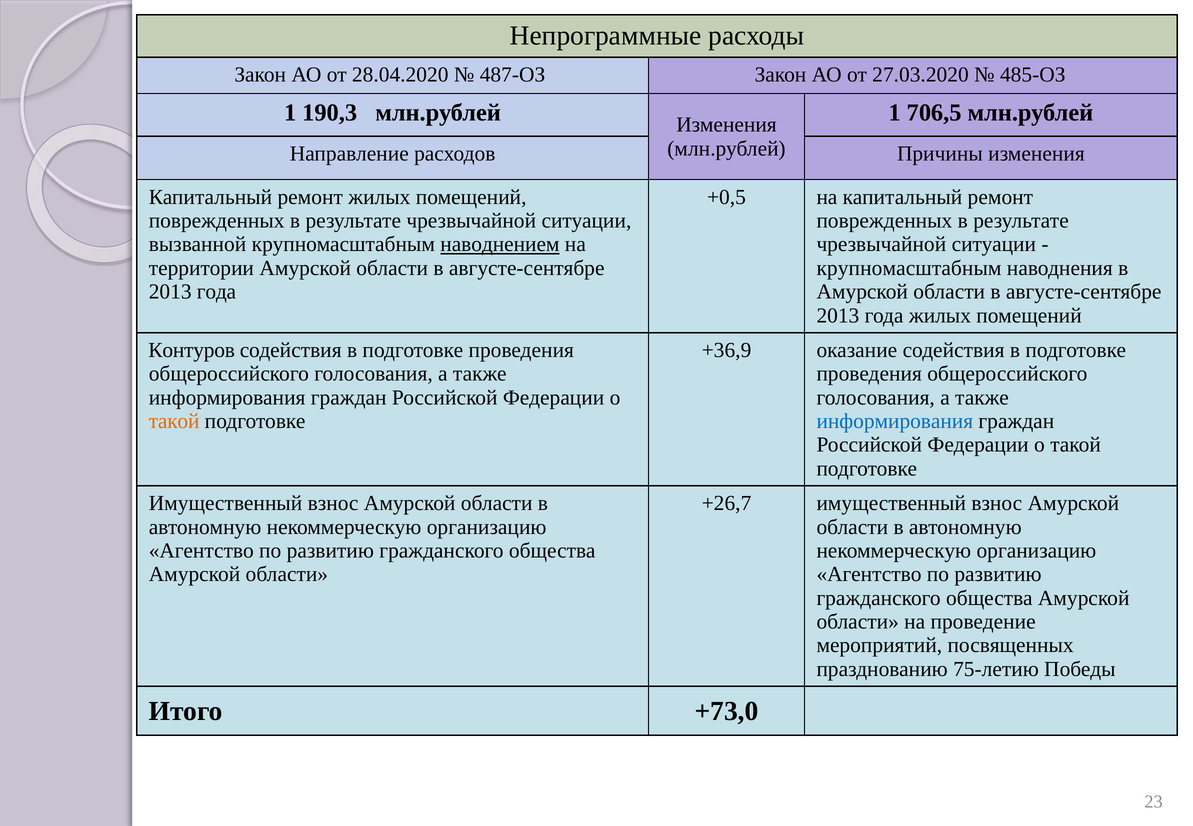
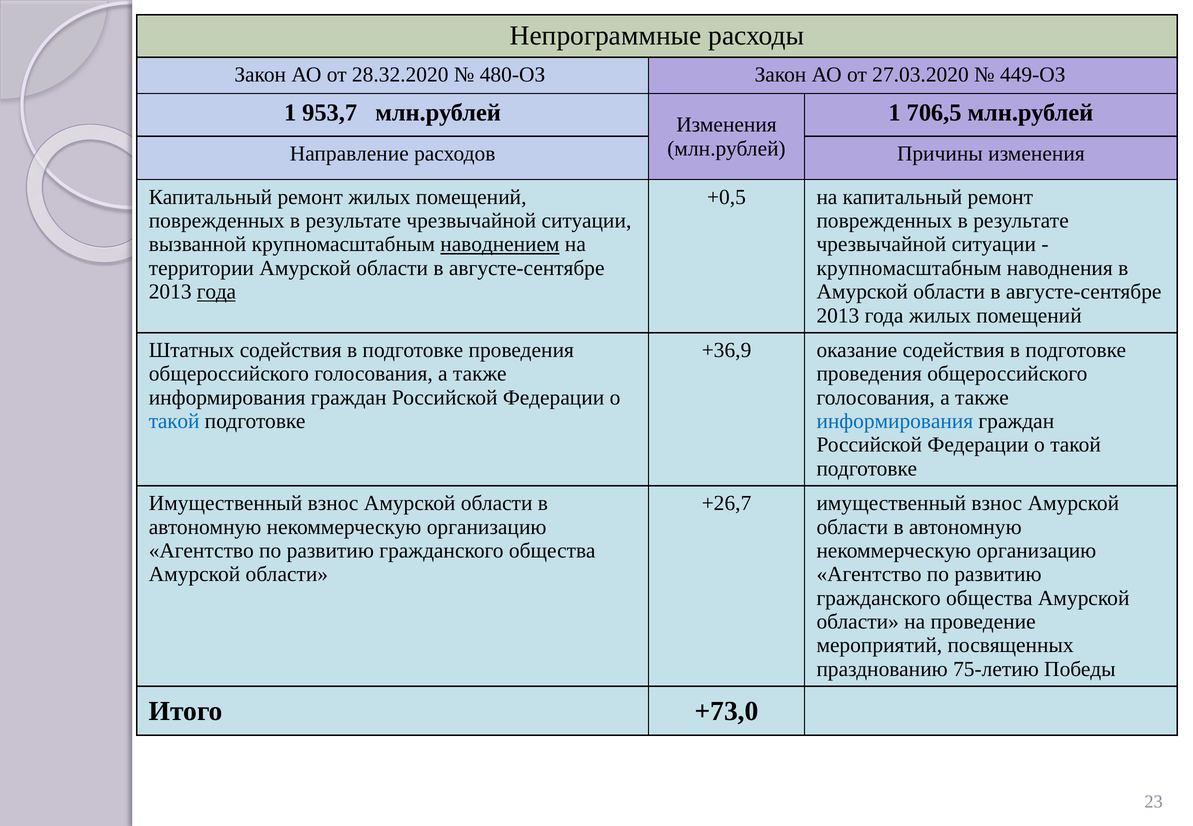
28.04.2020: 28.04.2020 -> 28.32.2020 (400, 75)
487-ОЗ: 487-ОЗ -> 480-ОЗ (513, 75)
485-ОЗ: 485-ОЗ -> 449-ОЗ (1033, 75)
190,3: 190,3 -> 953,7 (330, 113)
года underline: none -> present (216, 292)
Контуров: Контуров -> Штатных (192, 350)
такой colour: orange -> blue (174, 421)
